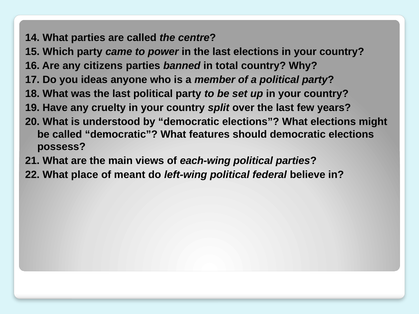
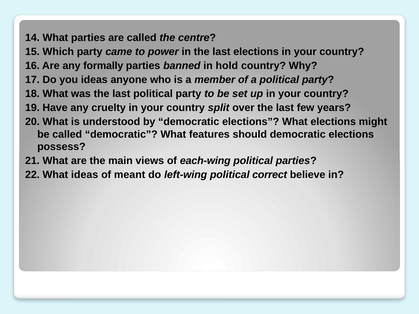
citizens: citizens -> formally (103, 66)
total: total -> hold (227, 66)
What place: place -> ideas (85, 175)
federal: federal -> correct (270, 175)
